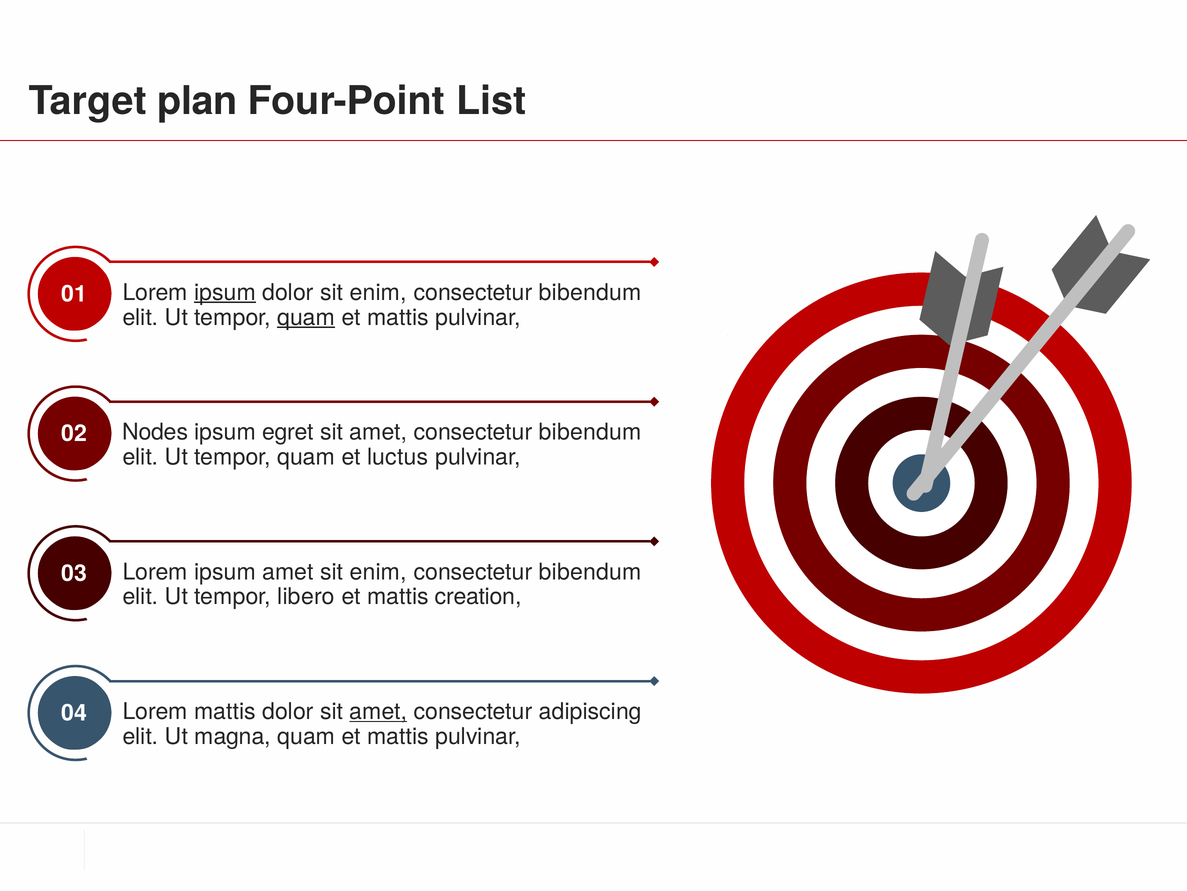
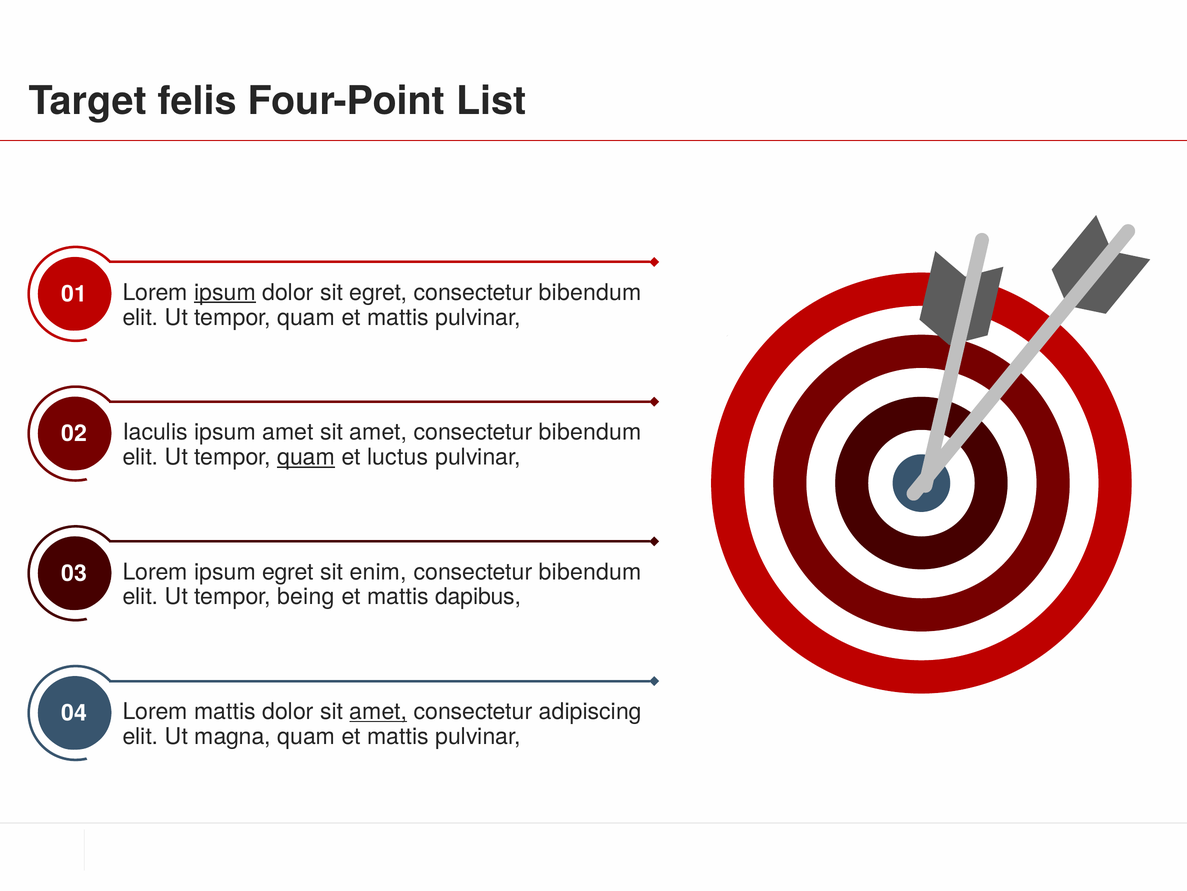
plan: plan -> felis (197, 101)
dolor sit enim: enim -> egret (378, 292)
quam underline: present -> none (306, 317)
Nodes: Nodes -> Iaculis (155, 432)
ipsum egret: egret -> amet (288, 432)
quam underline: none -> present (306, 457)
ipsum amet: amet -> egret (288, 571)
libero: libero -> being (306, 596)
creation: creation -> dapibus (478, 596)
